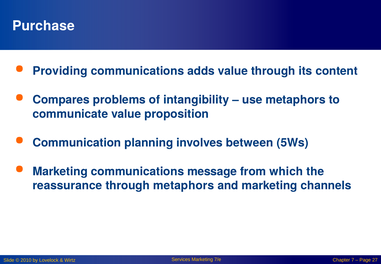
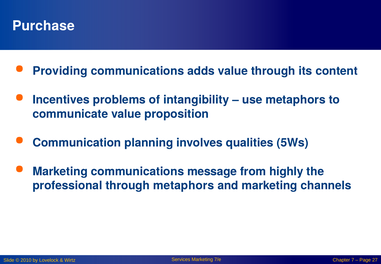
Compares: Compares -> Incentives (61, 100)
between: between -> qualities (250, 143)
which: which -> highly (286, 171)
reassurance: reassurance -> professional (67, 185)
